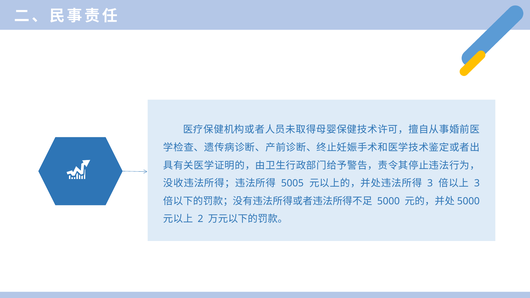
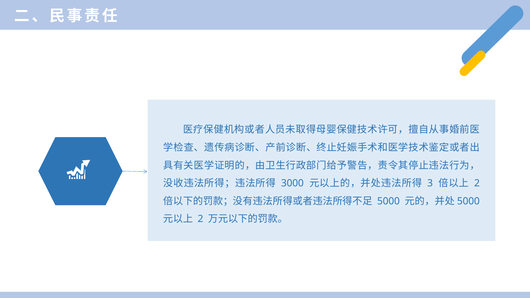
5005: 5005 -> 3000 (292, 183)
3: 3 -> 2 (477, 183)
